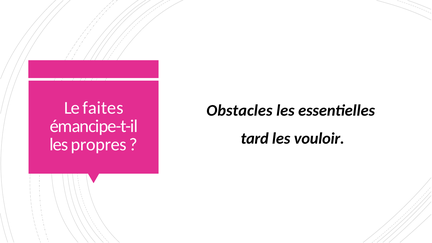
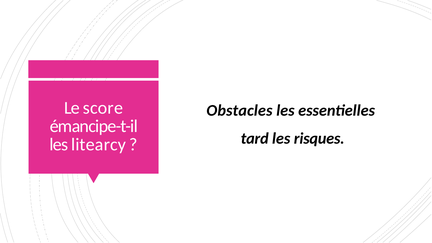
faites: faites -> score (103, 108)
vouloir: vouloir -> risques (319, 138)
propres: propres -> litearcy (99, 145)
